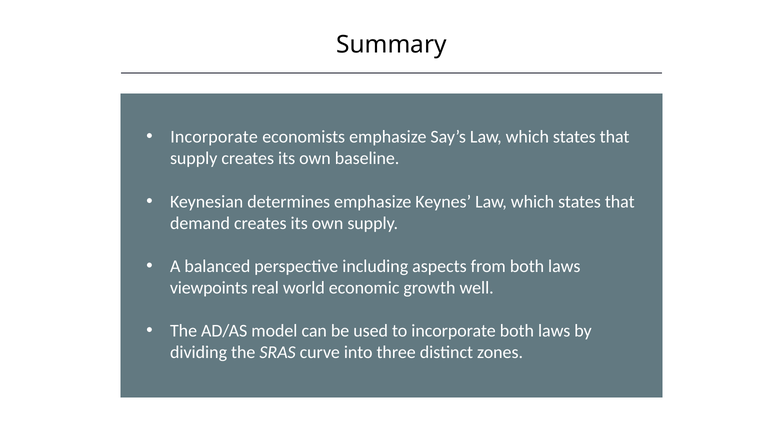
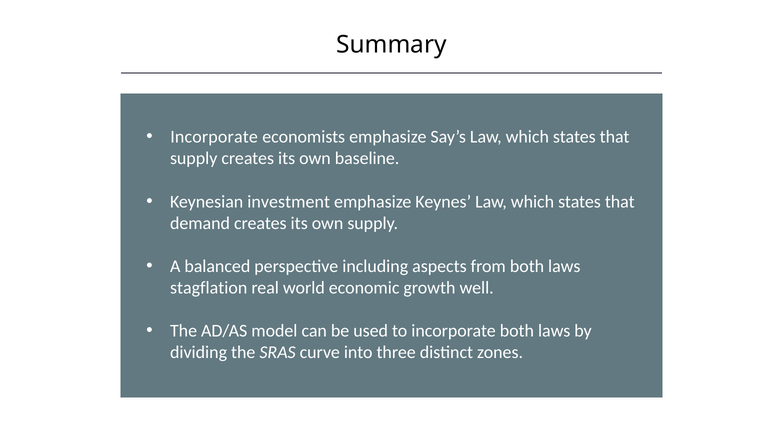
determines: determines -> investment (289, 201)
viewpoints: viewpoints -> stagflation (209, 287)
